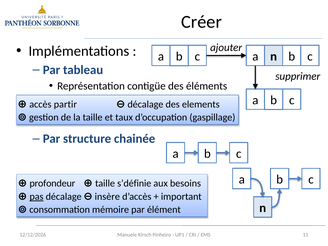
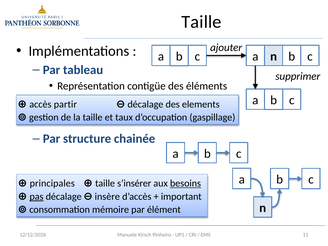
Créer: Créer -> Taille (201, 22)
profondeur: profondeur -> principales (52, 183)
s’définie: s’définie -> s’insérer (134, 183)
besoins underline: none -> present (185, 183)
